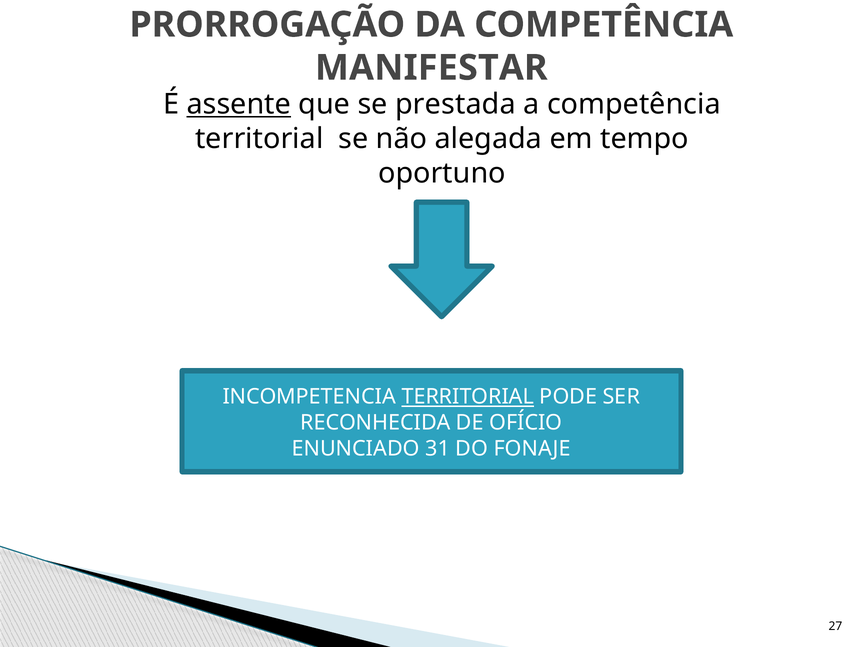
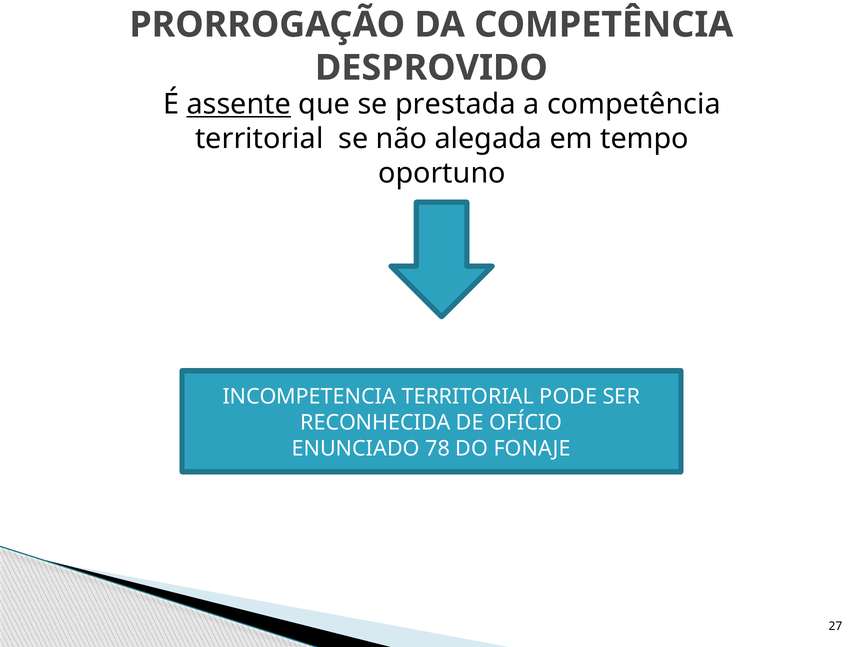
MANIFESTAR: MANIFESTAR -> DESPROVIDO (431, 68)
TERRITORIAL underline: present -> none (468, 397)
31: 31 -> 78 (438, 449)
